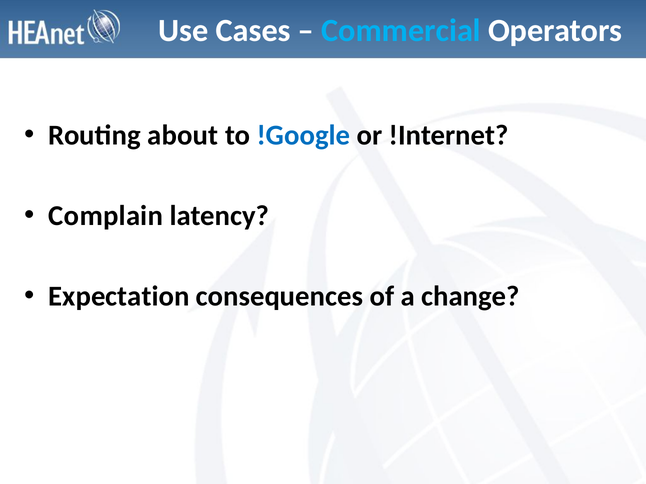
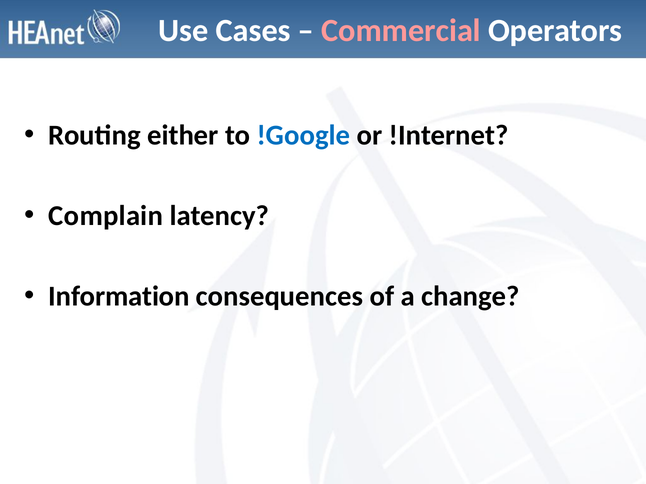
Commercial colour: light blue -> pink (401, 31)
about: about -> either (183, 136)
Expectation: Expectation -> Information (119, 296)
